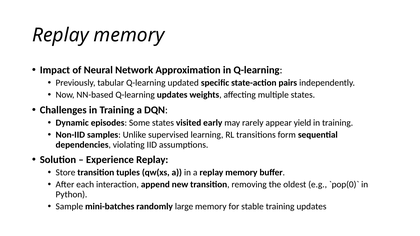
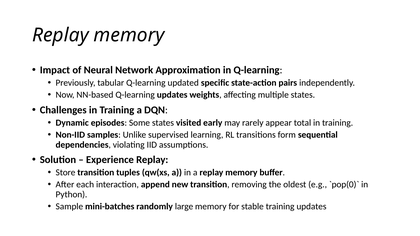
yield: yield -> total (302, 123)
